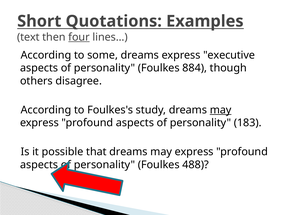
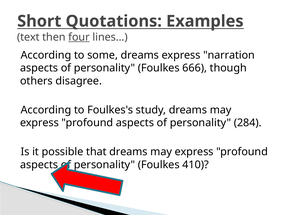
executive: executive -> narration (229, 55)
884: 884 -> 666 (195, 68)
may underline: present -> none (221, 110)
183: 183 -> 284 (248, 123)
488: 488 -> 410 (196, 165)
